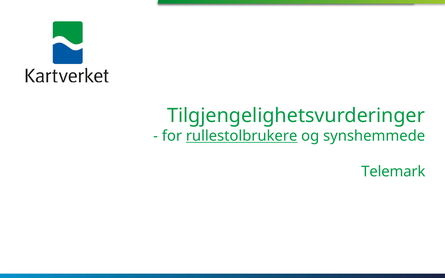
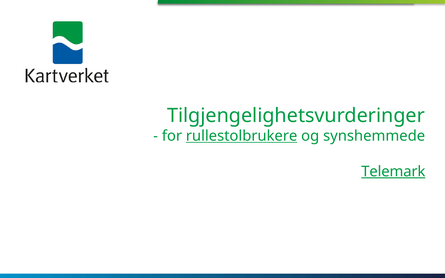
Telemark underline: none -> present (393, 172)
